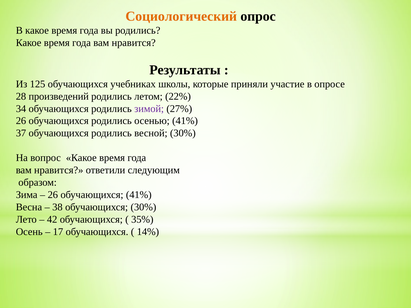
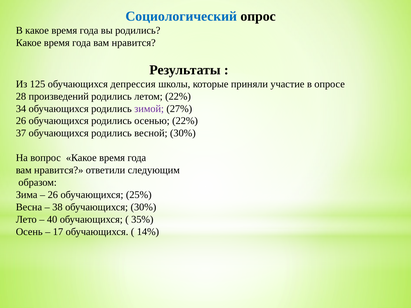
Социологический colour: orange -> blue (181, 16)
учебниках: учебниках -> депрессия (133, 84)
осенью 41%: 41% -> 22% (185, 121)
обучающихся 41%: 41% -> 25% (139, 195)
42: 42 -> 40 (52, 220)
